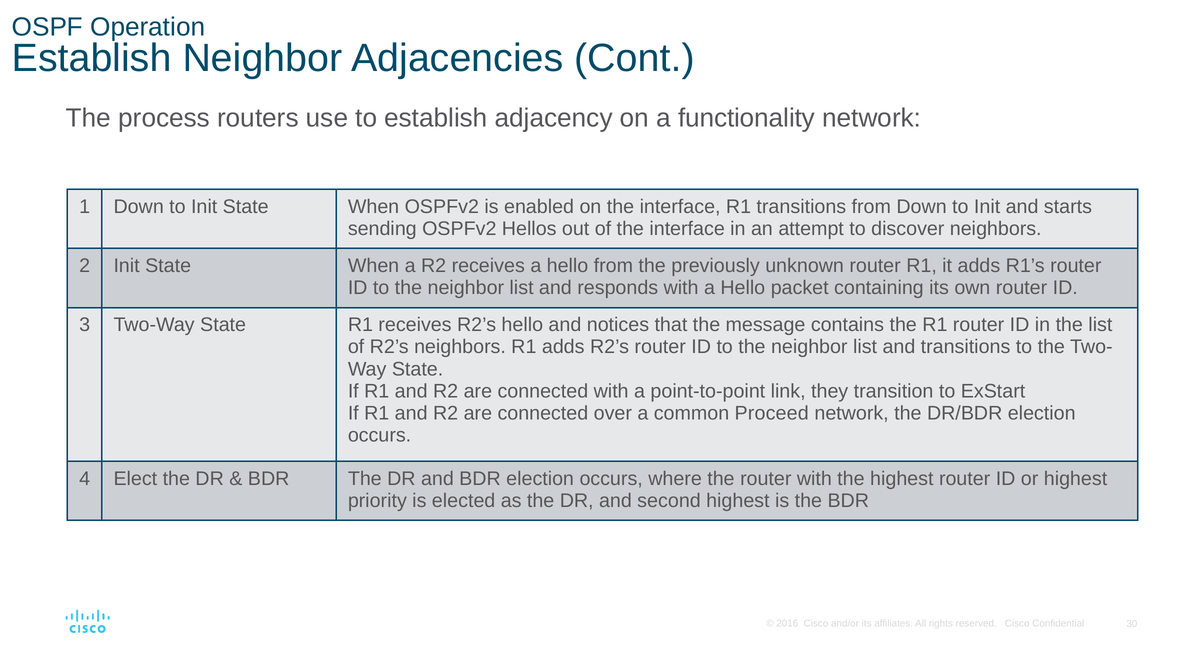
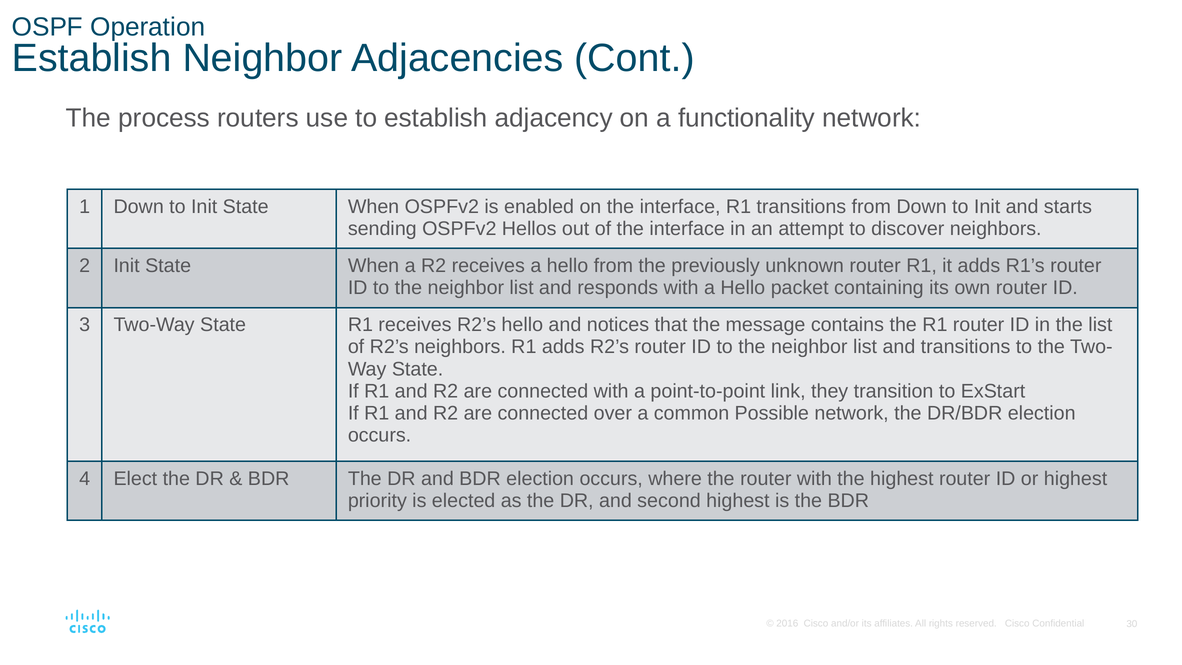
Proceed: Proceed -> Possible (772, 413)
